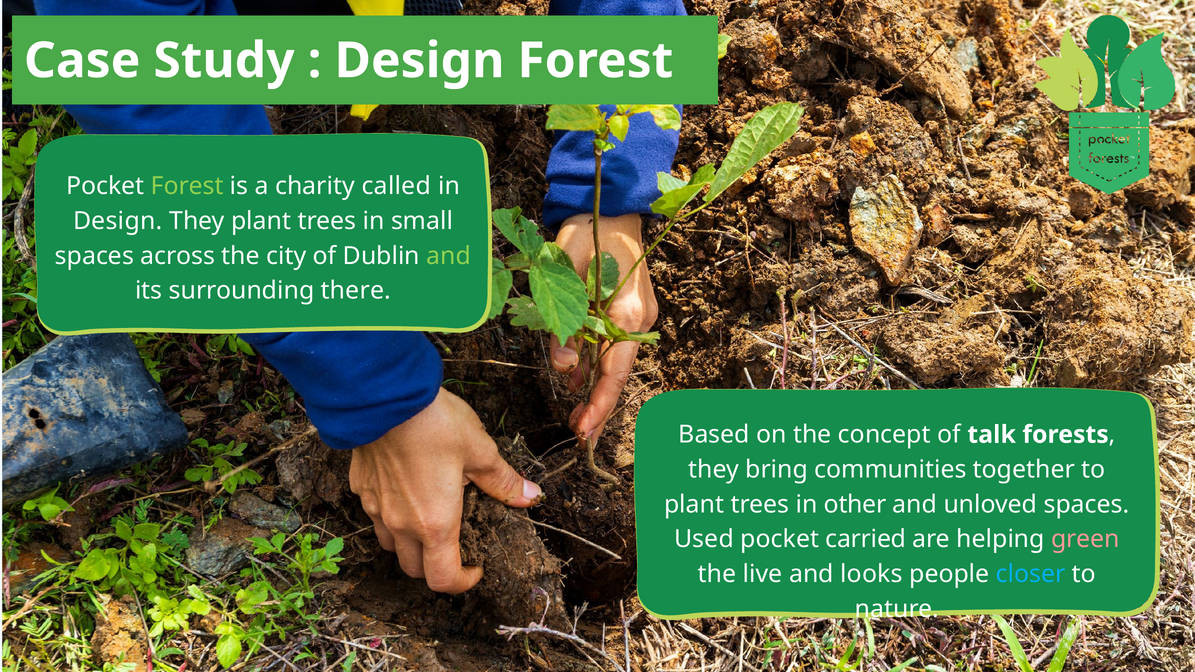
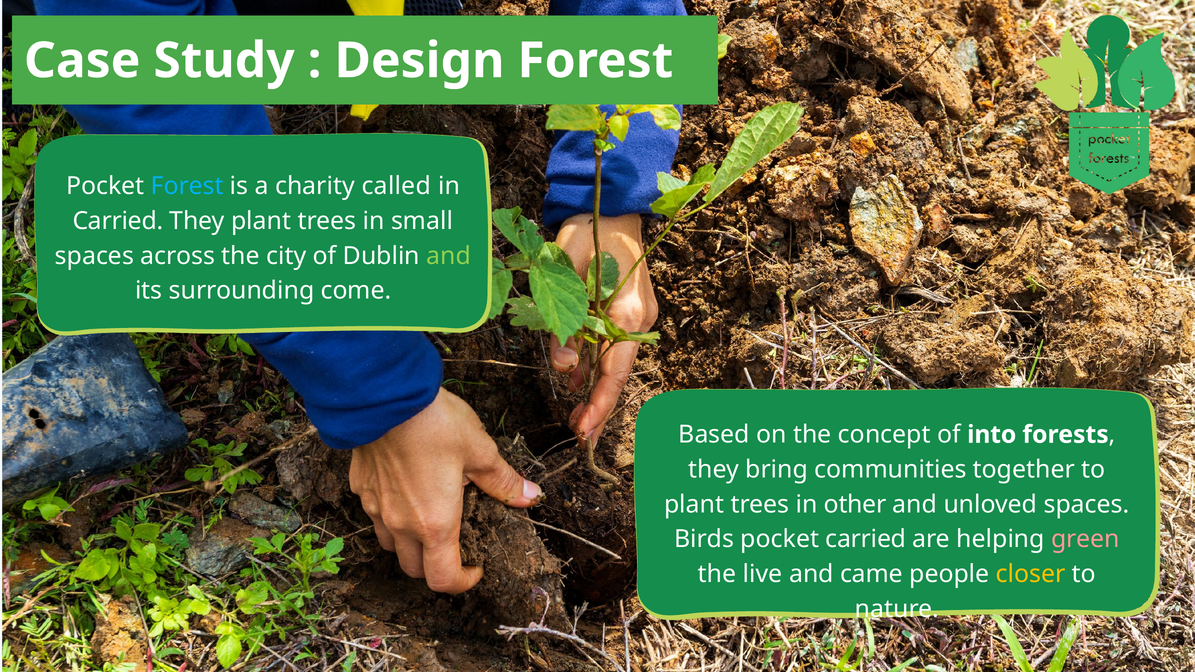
Forest colour: light green -> light blue (187, 186)
Design: Design -> Carried (118, 221)
there: there -> come (356, 291)
talk: talk -> into (992, 435)
Used: Used -> Birds (704, 539)
looks: looks -> came (872, 574)
closer colour: light blue -> yellow (1031, 574)
